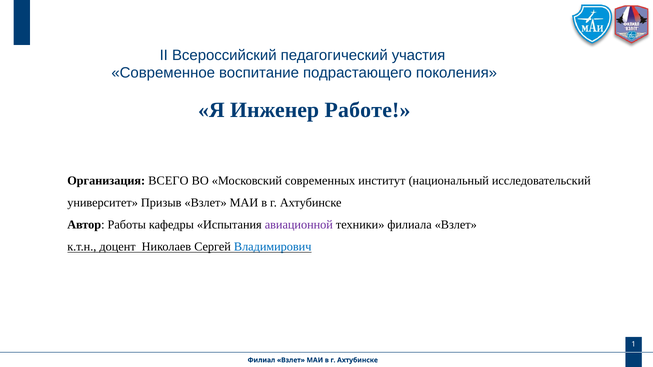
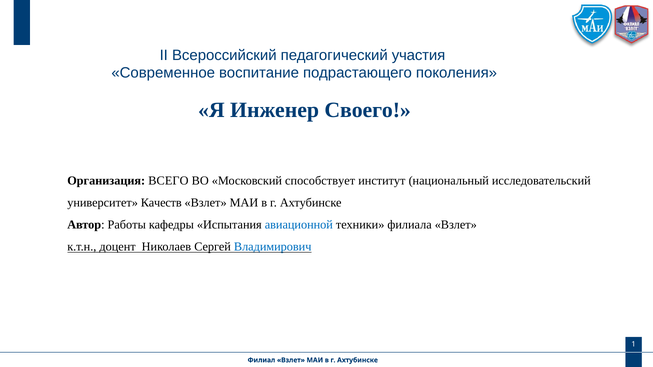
Работе: Работе -> Своего (368, 110)
современных: современных -> способствует (320, 181)
Призыв: Призыв -> Качеств (161, 203)
авиационной colour: purple -> blue (299, 225)
